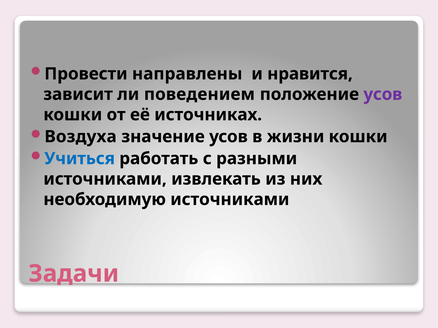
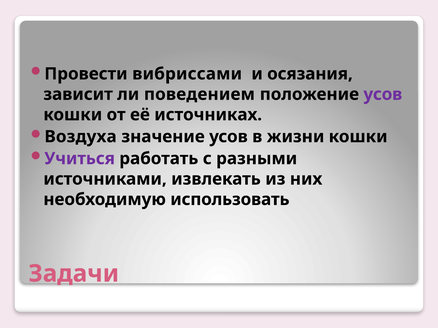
направлены: направлены -> вибриссами (187, 74)
нравится: нравится -> осязания (310, 74)
Учиться colour: blue -> purple (80, 159)
необходимую источниками: источниками -> использовать (230, 200)
